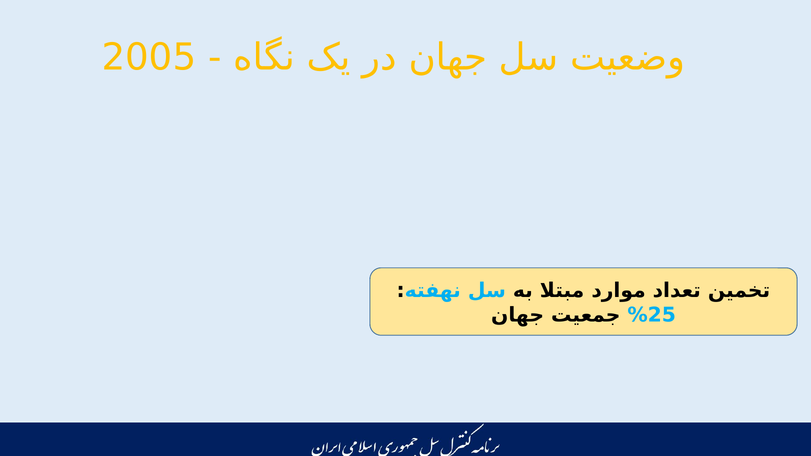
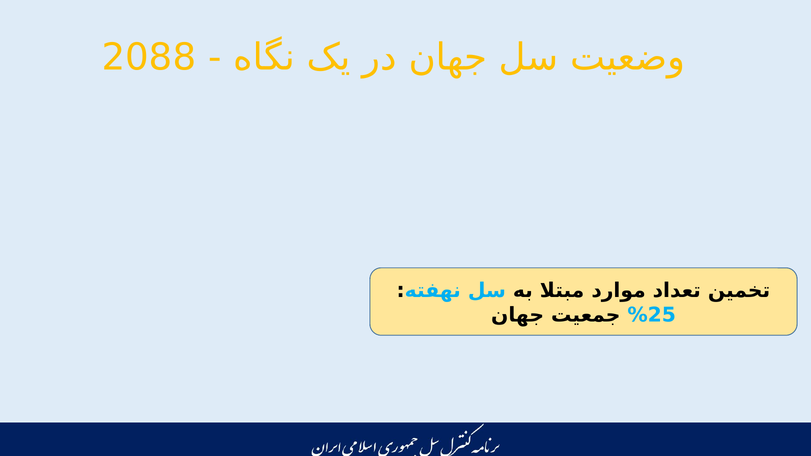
2005: 2005 -> 2088 (149, 58)
